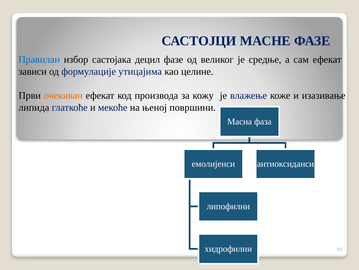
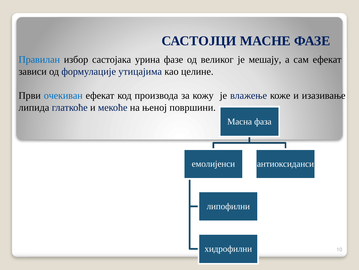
децил: децил -> урина (147, 59)
средње: средње -> мешају (265, 59)
очекиван colour: orange -> blue (63, 95)
